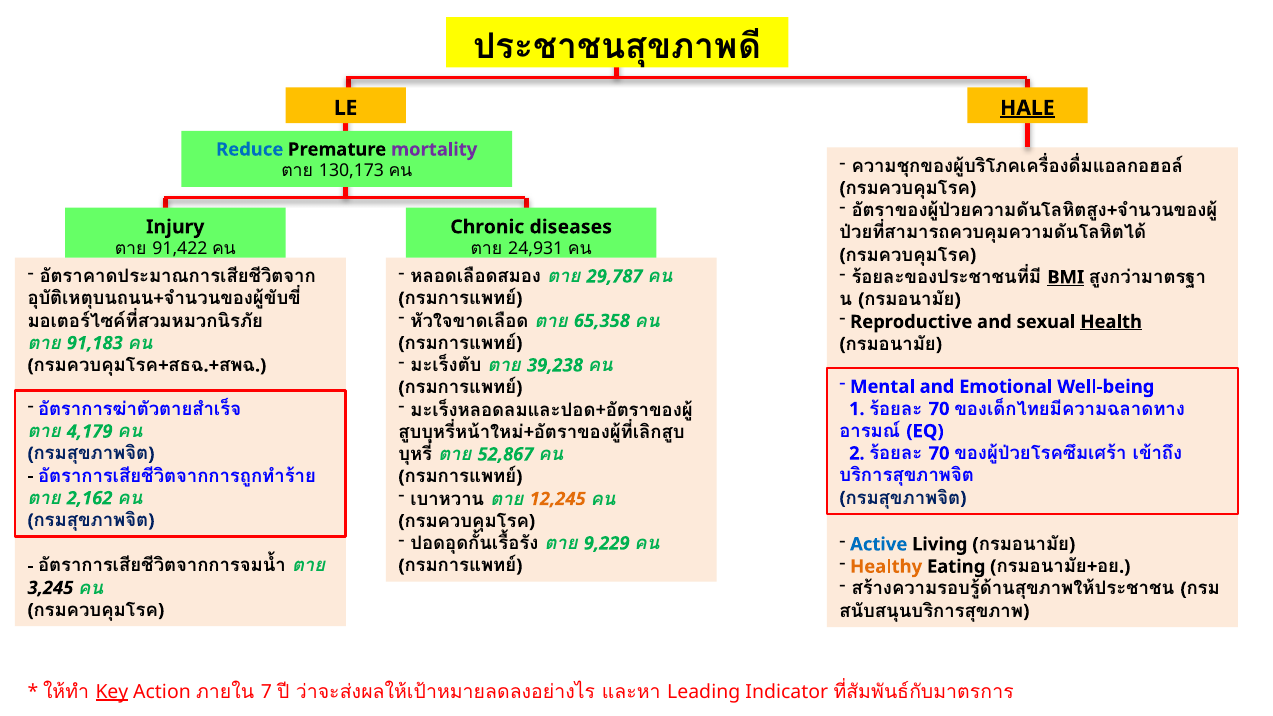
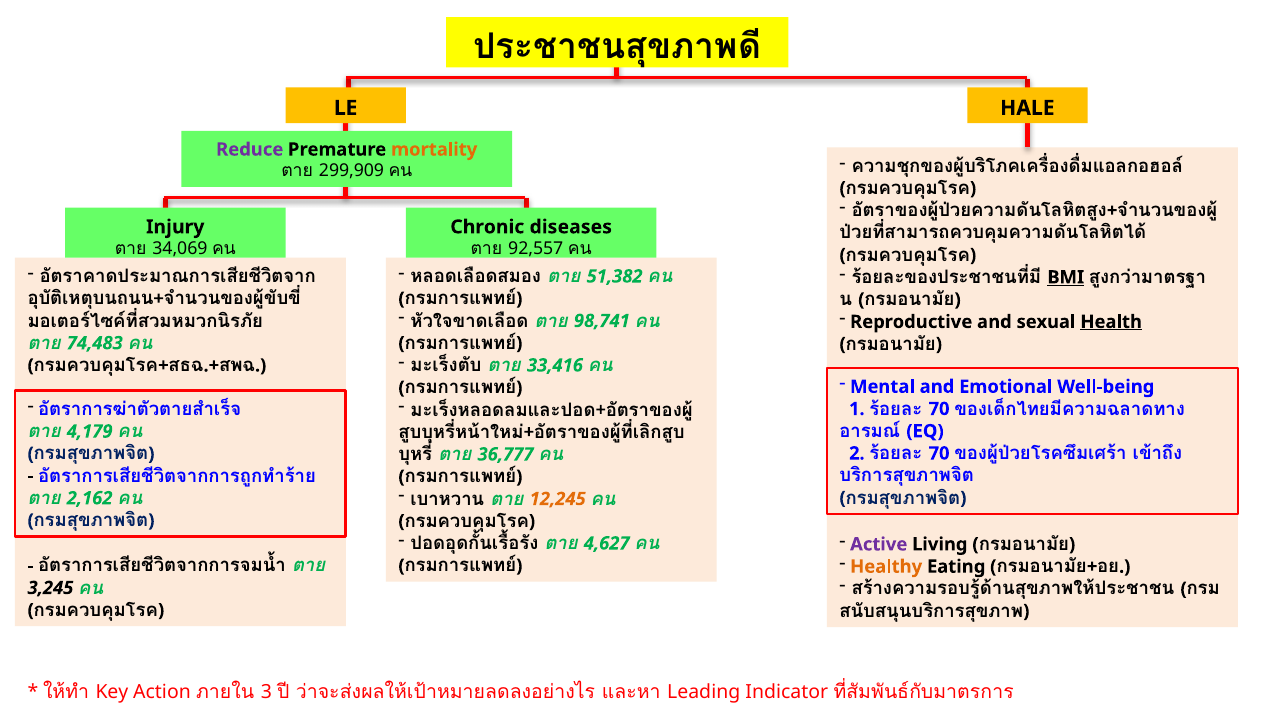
HALE underline: present -> none (1027, 108)
Reduce colour: blue -> purple (250, 149)
mortality colour: purple -> orange (434, 149)
130,173: 130,173 -> 299,909 (351, 171)
91,422: 91,422 -> 34,069 (180, 249)
24,931: 24,931 -> 92,557 (536, 249)
29,787: 29,787 -> 51,382 (615, 276)
65,358: 65,358 -> 98,741 (602, 321)
91,183: 91,183 -> 74,483 (95, 343)
39,238: 39,238 -> 33,416 (555, 365)
52,867: 52,867 -> 36,777 (506, 454)
9,229: 9,229 -> 4,627 (607, 543)
Active colour: blue -> purple (879, 544)
Key underline: present -> none (112, 692)
7: 7 -> 3 (266, 692)
